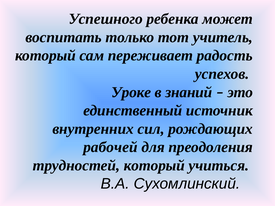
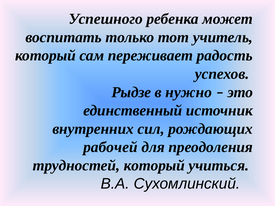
Уроке: Уроке -> Рыдзе (131, 92)
знаний: знаний -> нужно (189, 92)
